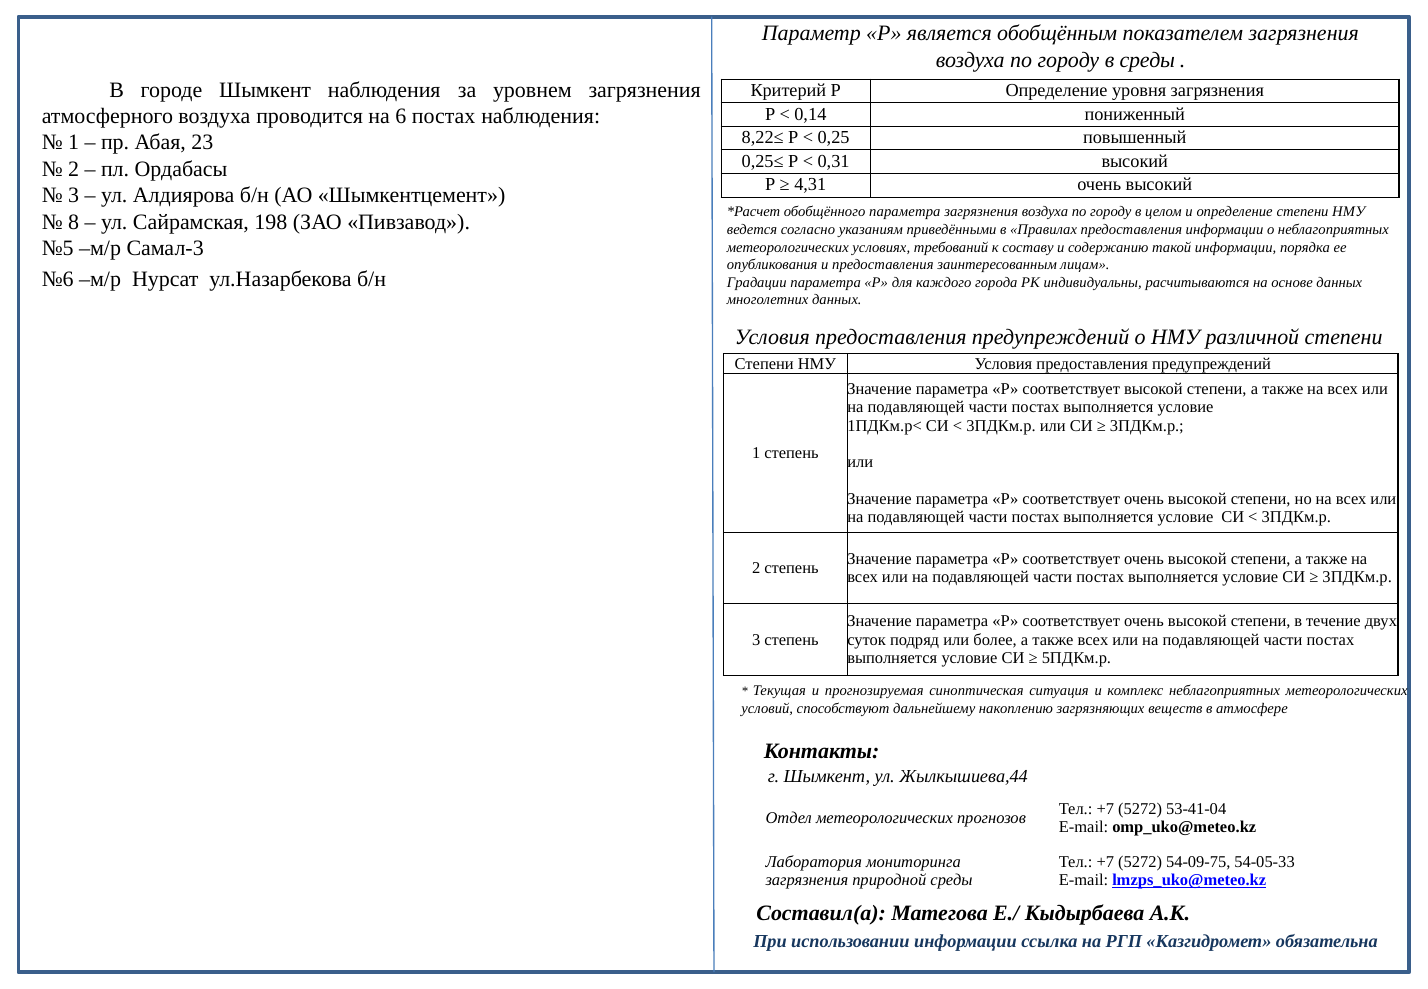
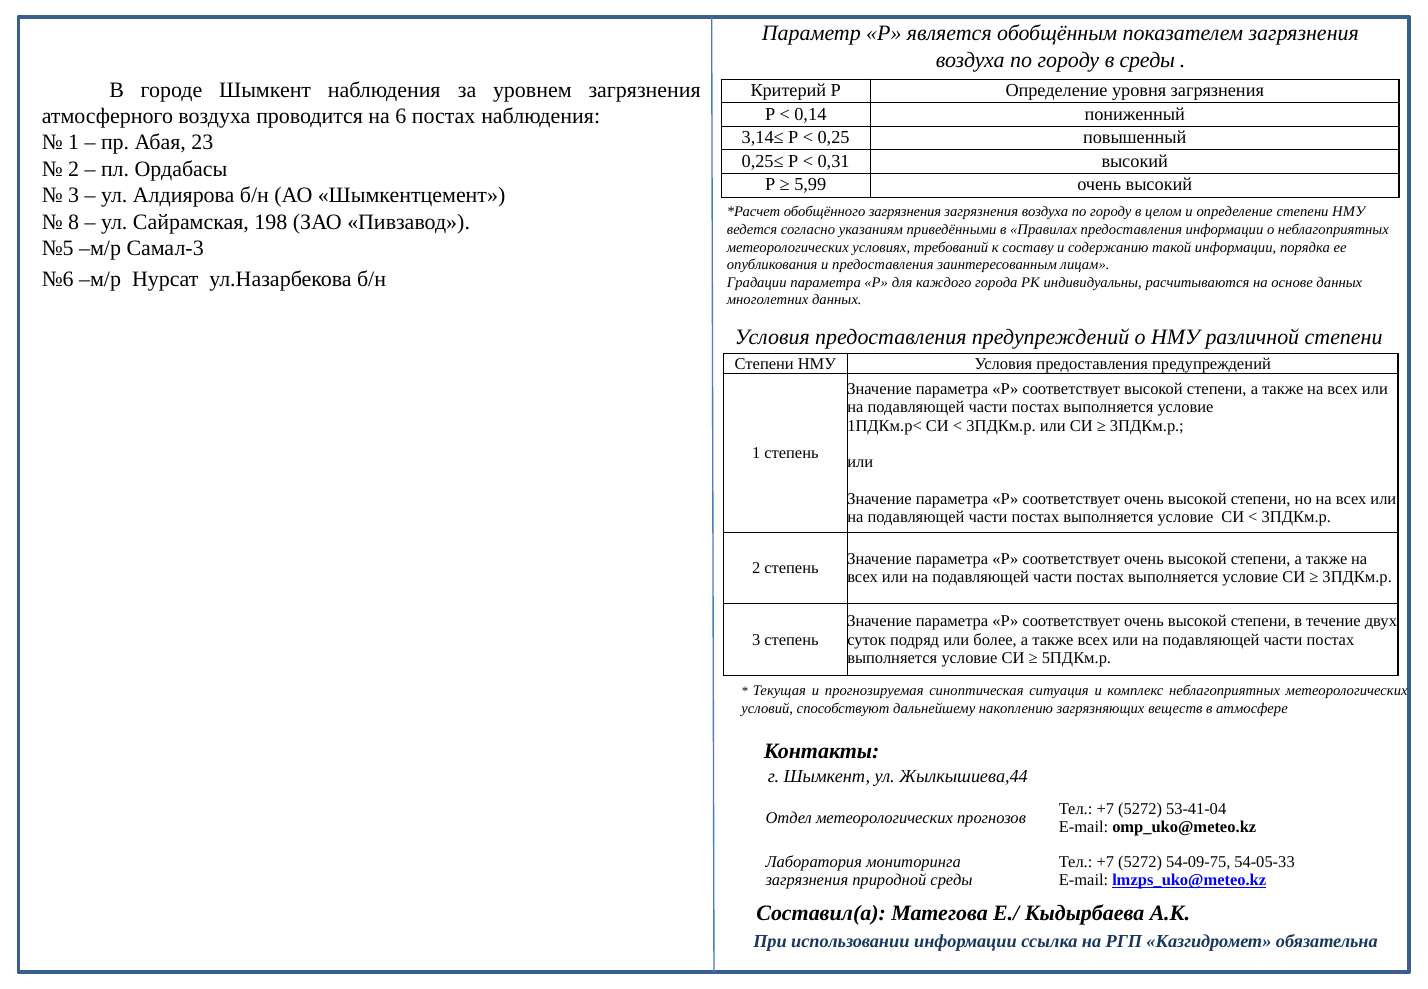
8,22≤: 8,22≤ -> 3,14≤ (763, 138)
4,31: 4,31 -> 5,99 (810, 185)
обобщённого параметра: параметра -> загрязнения (905, 212)
